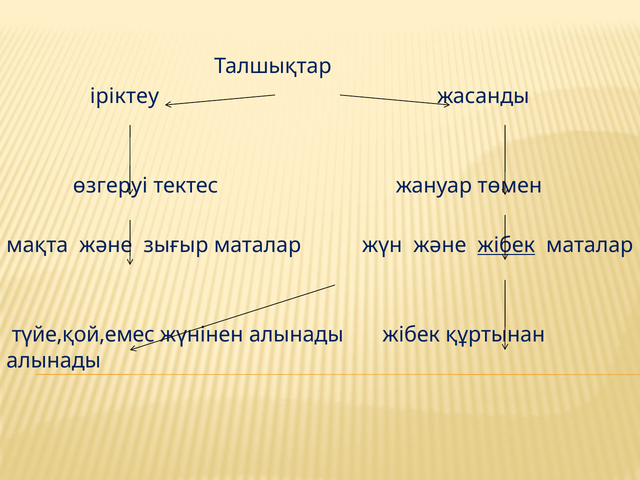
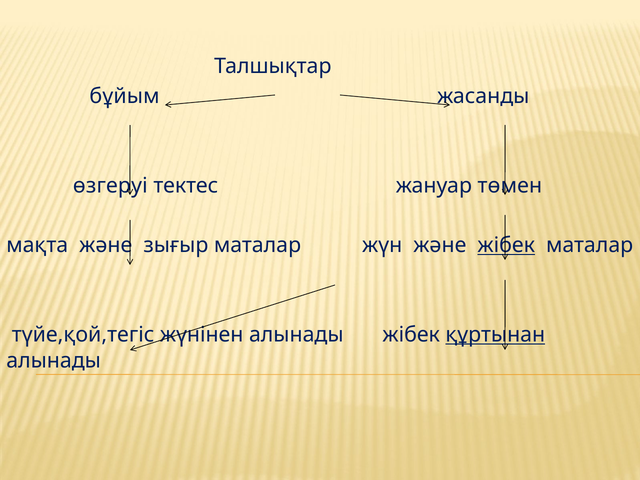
іріктеу: іріктеу -> бұйым (125, 96)
түйе,қой,емес: түйе,қой,емес -> түйе,қой,тегіс (83, 335)
құртынан underline: none -> present (495, 335)
